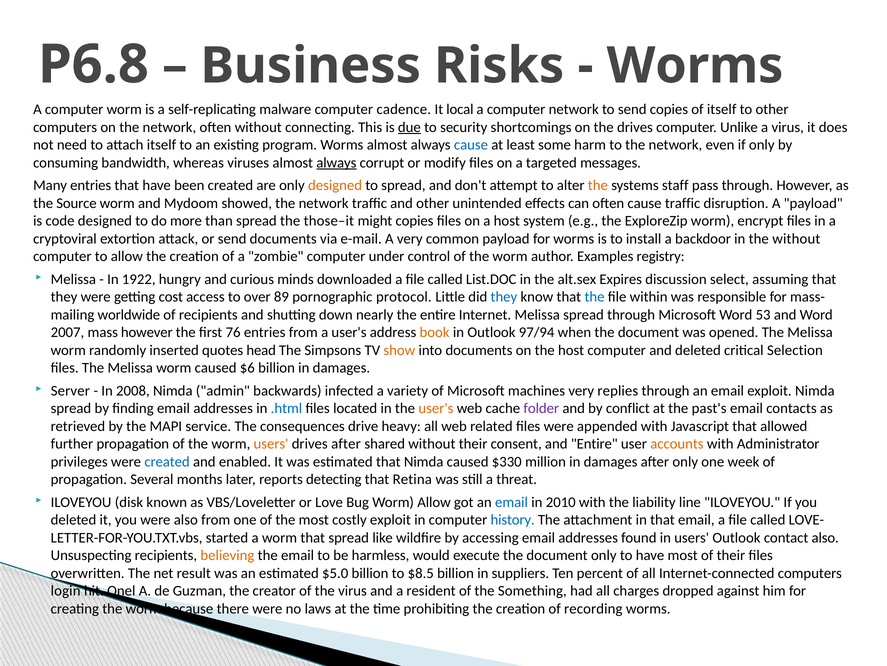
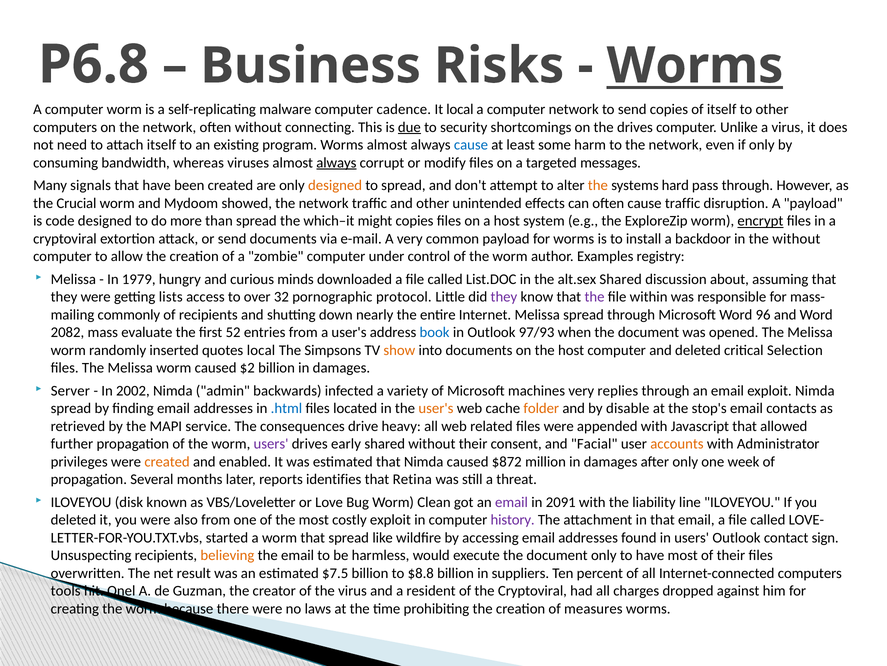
Worms underline: none -> present (695, 66)
Many entries: entries -> signals (91, 185)
staff: staff -> hard (675, 185)
Source: Source -> Crucial (76, 203)
those–it: those–it -> which–it (329, 221)
encrypt underline: none -> present (760, 221)
1922: 1922 -> 1979 (139, 279)
alt.sex Expires: Expires -> Shared (621, 279)
select: select -> about (729, 279)
cost: cost -> lists (171, 297)
89: 89 -> 32 (281, 297)
they colour: blue -> purple (504, 297)
the colour: blue -> purple (595, 297)
worldwide: worldwide -> commonly (129, 314)
53: 53 -> 96 (763, 314)
2007: 2007 -> 2082 (67, 332)
mass however: however -> evaluate (147, 332)
76: 76 -> 52 (233, 332)
book colour: orange -> blue (435, 332)
97/94: 97/94 -> 97/93 (537, 332)
quotes head: head -> local (261, 350)
$6: $6 -> $2 (247, 368)
2008: 2008 -> 2002 (133, 390)
folder colour: purple -> orange (541, 408)
conflict: conflict -> disable (628, 408)
past's: past's -> stop's (709, 408)
users colour: orange -> purple (271, 443)
drives after: after -> early (346, 443)
and Entire: Entire -> Facial (594, 443)
created colour: blue -> orange (167, 461)
$330: $330 -> $872 (507, 461)
detecting: detecting -> identifies (334, 479)
Worm Allow: Allow -> Clean (434, 502)
email colour: blue -> purple (512, 502)
2010: 2010 -> 2091 (561, 502)
history colour: blue -> purple (513, 519)
contact also: also -> sign (825, 537)
$5.0: $5.0 -> $7.5 (335, 573)
$8.5: $8.5 -> $8.8 (421, 573)
login: login -> tools (66, 590)
the Something: Something -> Cryptoviral (532, 590)
recording: recording -> measures (593, 608)
